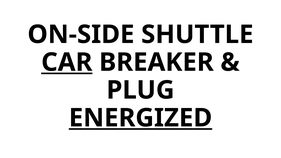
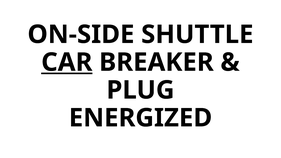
ENERGIZED underline: present -> none (140, 118)
